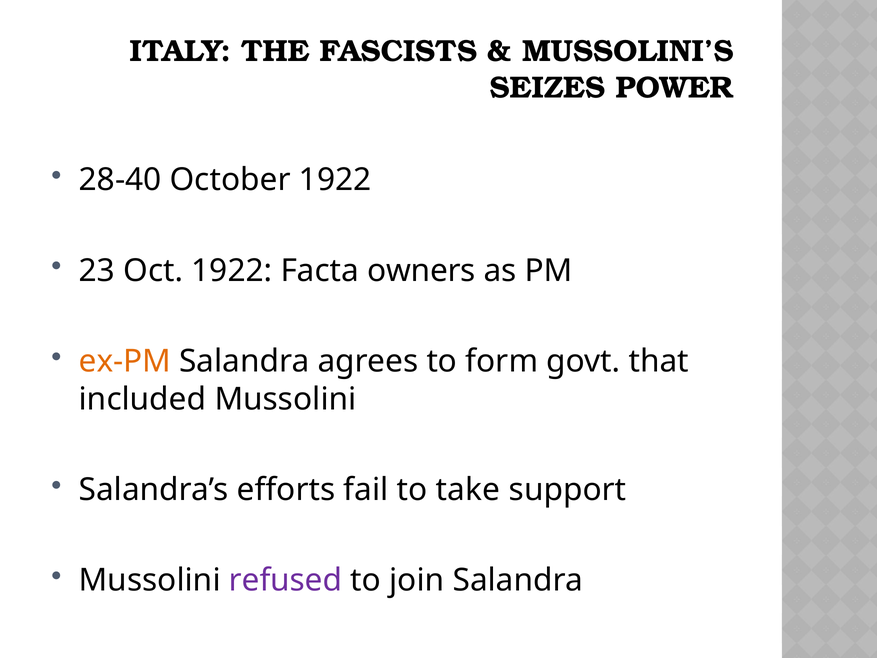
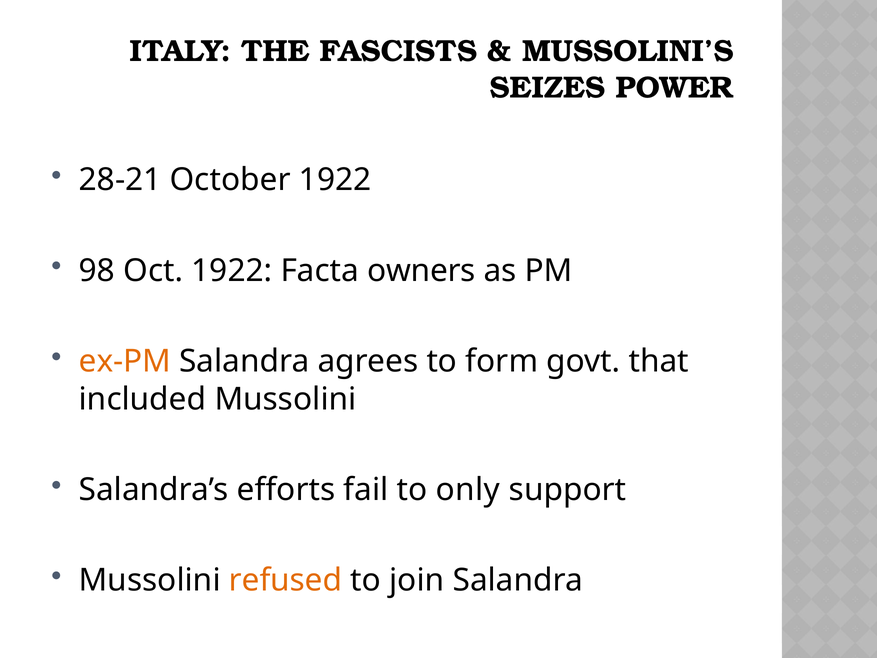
28-40: 28-40 -> 28-21 (120, 180)
23: 23 -> 98 (97, 271)
take: take -> only (468, 490)
refused colour: purple -> orange (286, 580)
